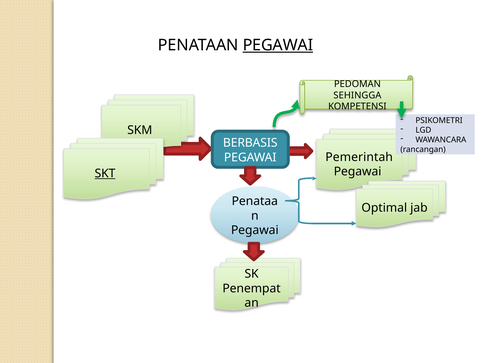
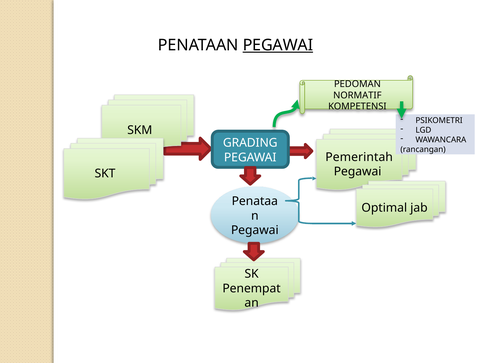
SEHINGGA: SEHINGGA -> NORMATIF (357, 95)
BERBASIS: BERBASIS -> GRADING (250, 143)
SKT underline: present -> none (105, 173)
